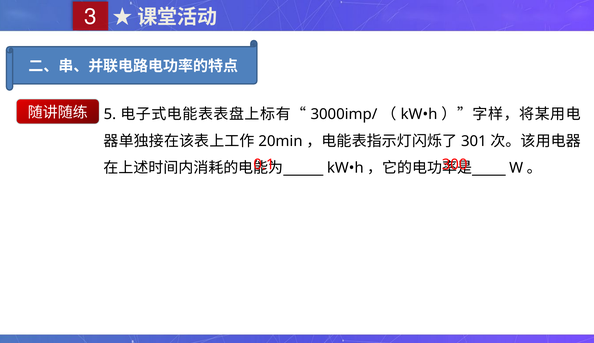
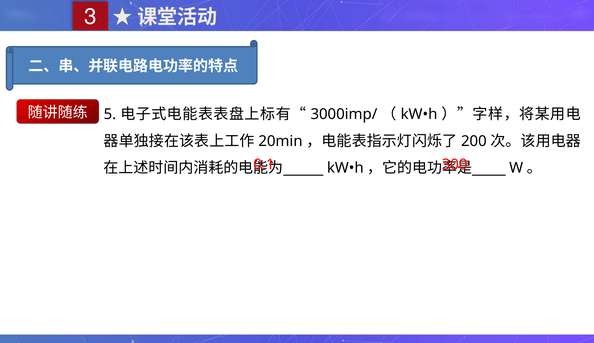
301: 301 -> 200 (474, 141)
